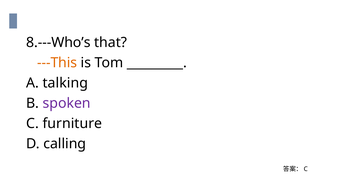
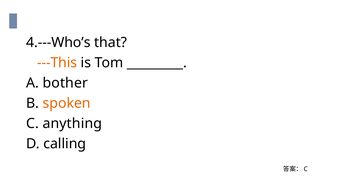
8.---Who’s: 8.---Who’s -> 4.---Who’s (58, 43)
talking: talking -> bother (65, 83)
spoken colour: purple -> orange (67, 103)
furniture: furniture -> anything (72, 124)
